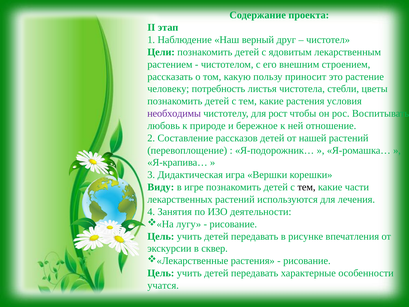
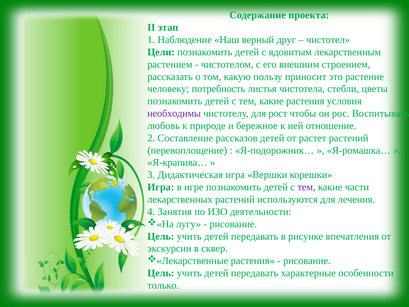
нашей: нашей -> растет (313, 138)
Виду: Виду -> Игра (161, 187)
тем colour: black -> purple (307, 187)
учатся: учатся -> только (163, 285)
